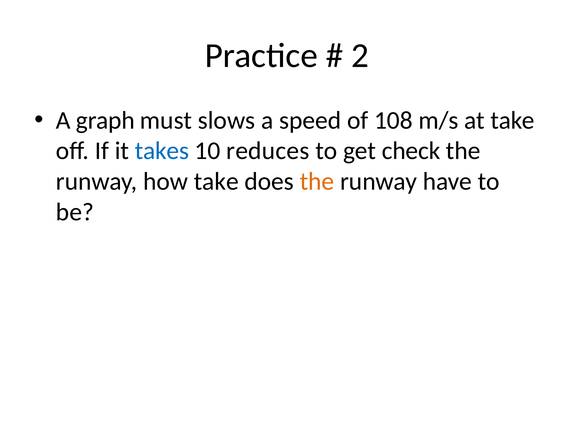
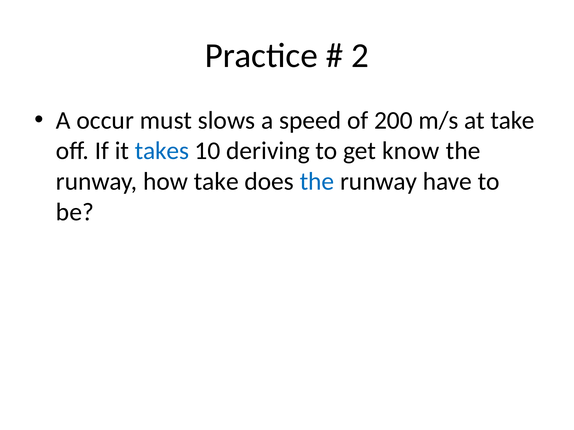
graph: graph -> occur (105, 120)
108: 108 -> 200 (393, 120)
reduces: reduces -> deriving (268, 151)
check: check -> know (411, 151)
the colour: orange -> blue (317, 182)
